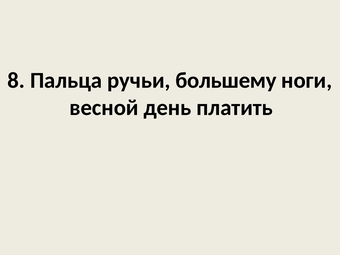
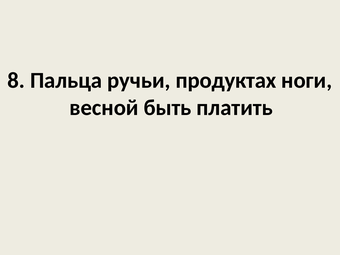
большему: большему -> продуктах (226, 80)
день: день -> быть (168, 108)
